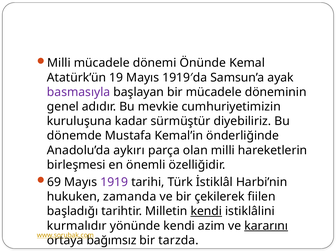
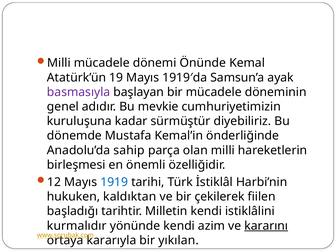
aykırı: aykırı -> sahip (129, 150)
69: 69 -> 12 (54, 182)
1919 colour: purple -> blue (114, 182)
zamanda: zamanda -> kaldıktan (130, 197)
kendi underline: present -> none (206, 211)
bağımsız: bağımsız -> kararıyla (111, 240)
tarzda: tarzda -> yıkılan (179, 240)
